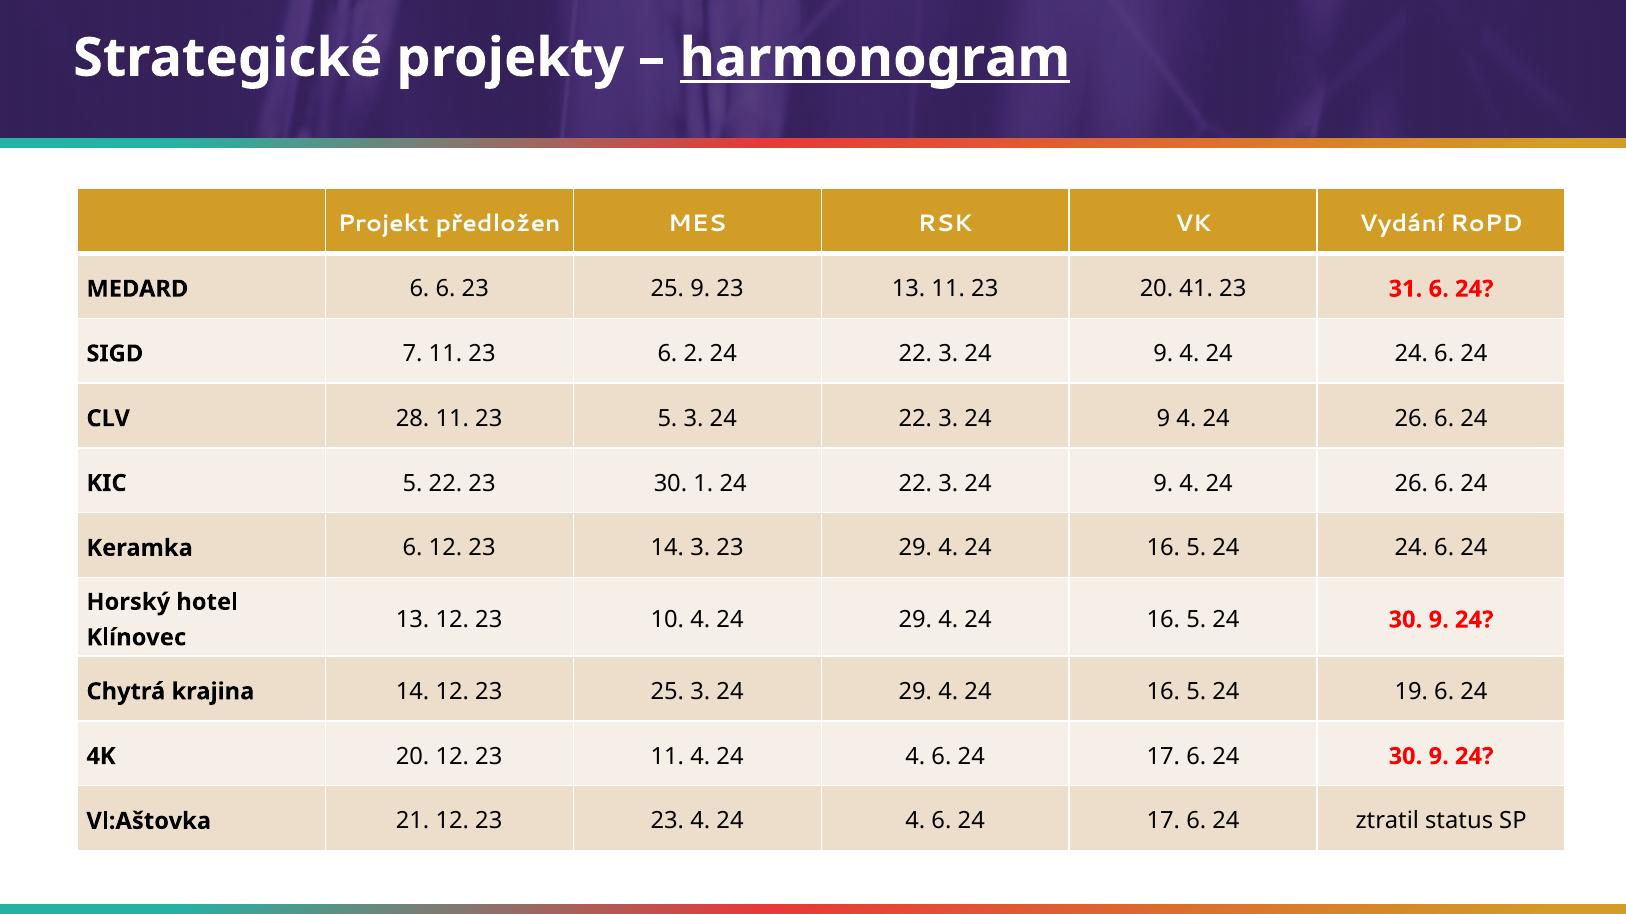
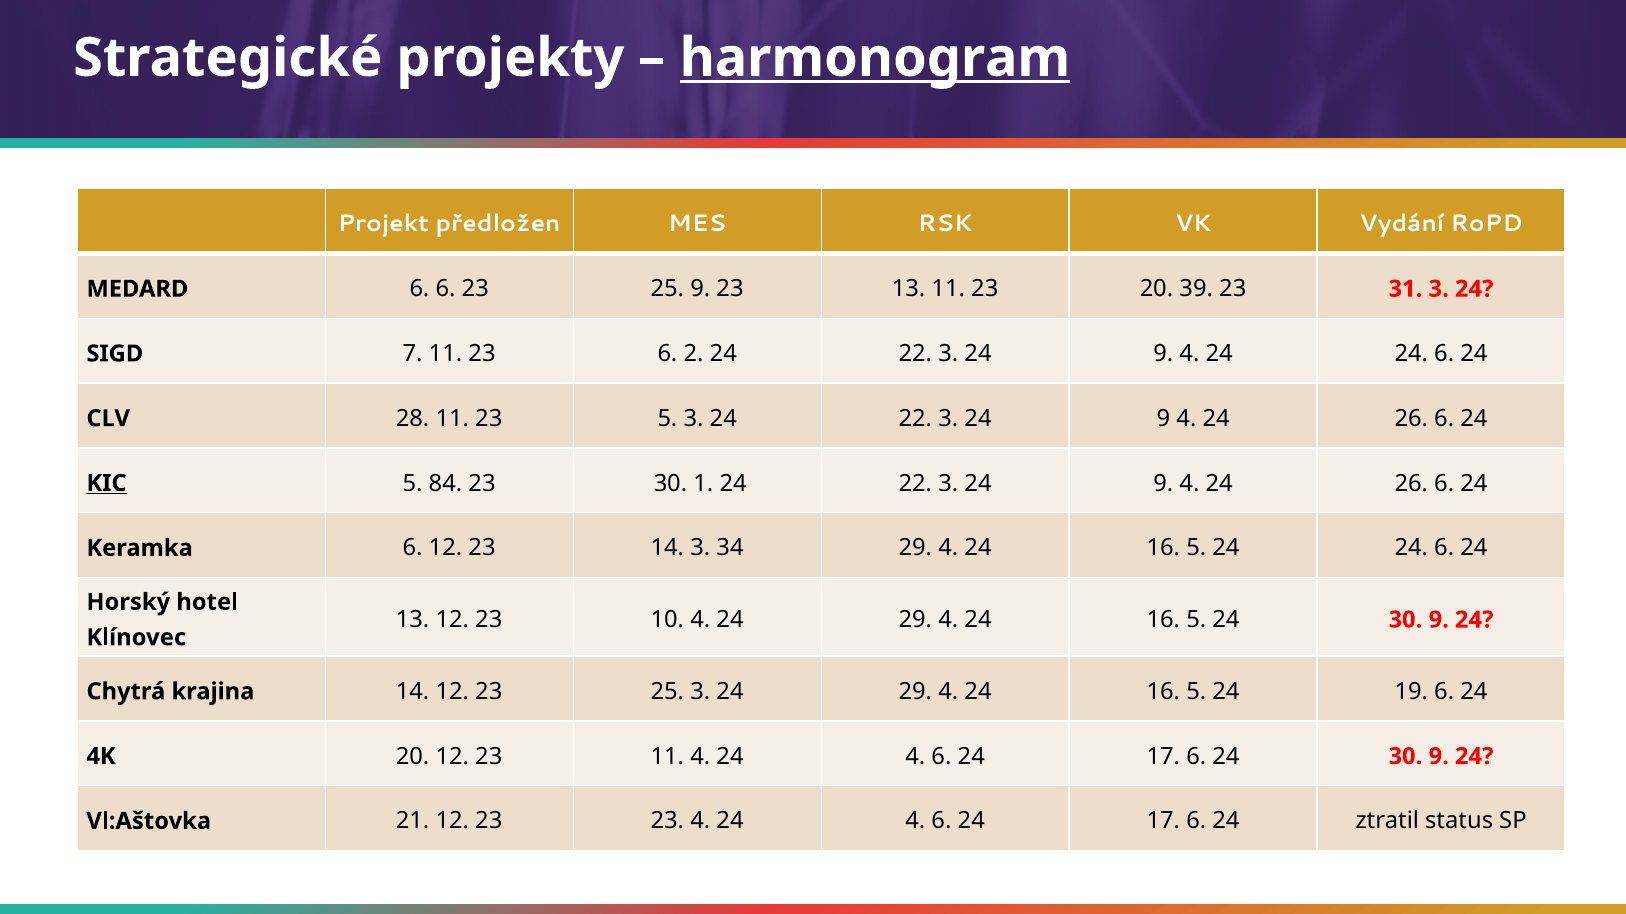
41: 41 -> 39 (1196, 289)
31 6: 6 -> 3 (1439, 289)
KIC underline: none -> present (107, 484)
5 22: 22 -> 84 (445, 484)
3 23: 23 -> 34 (730, 548)
